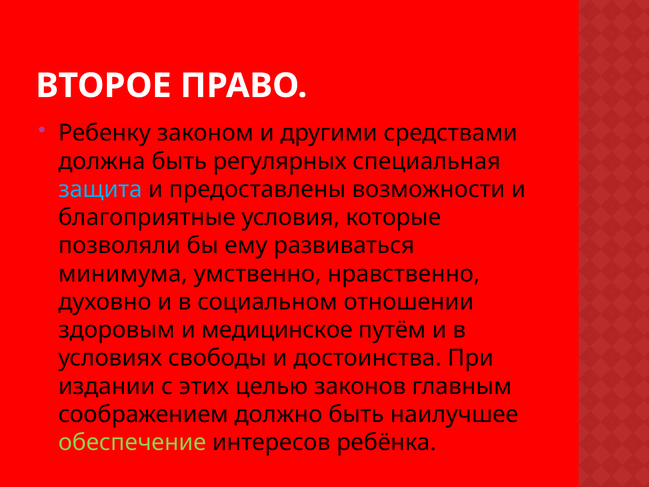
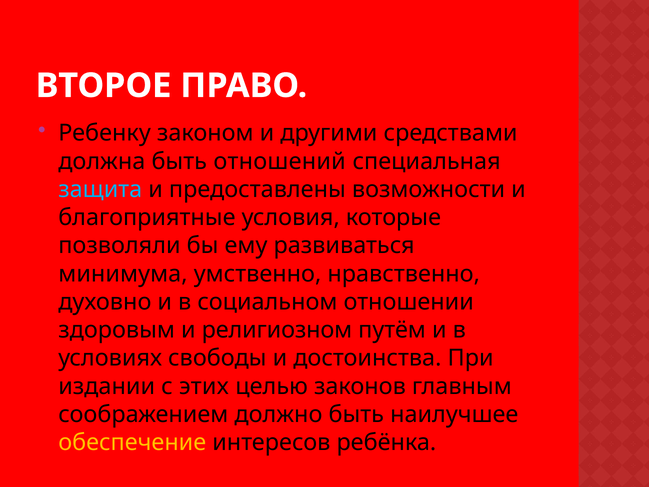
регулярных: регулярных -> отношений (280, 161)
медицинское: медицинское -> религиозном (277, 330)
обеспечение colour: light green -> yellow (132, 442)
